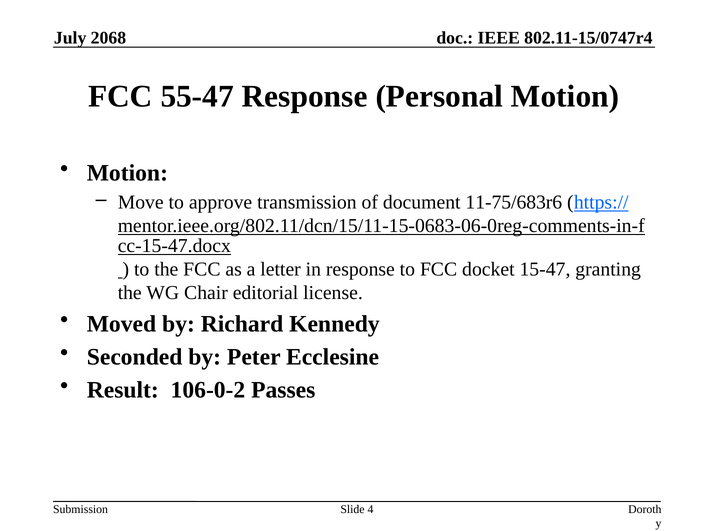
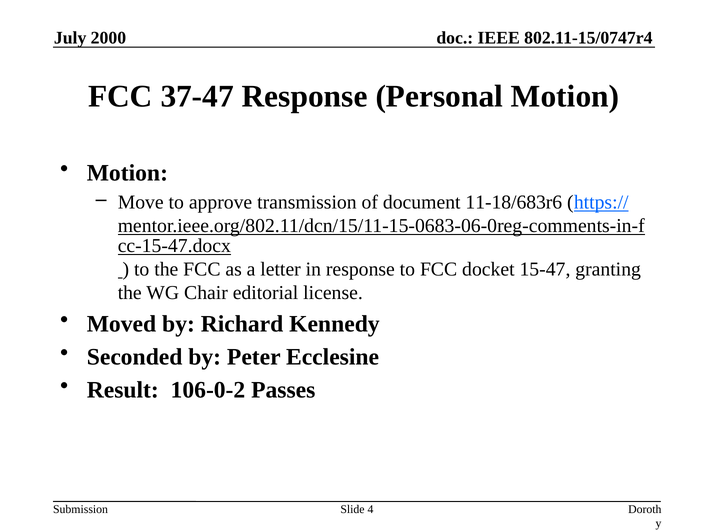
2068: 2068 -> 2000 (108, 38)
55-47: 55-47 -> 37-47 (197, 97)
11-75/683r6: 11-75/683r6 -> 11-18/683r6 (514, 202)
